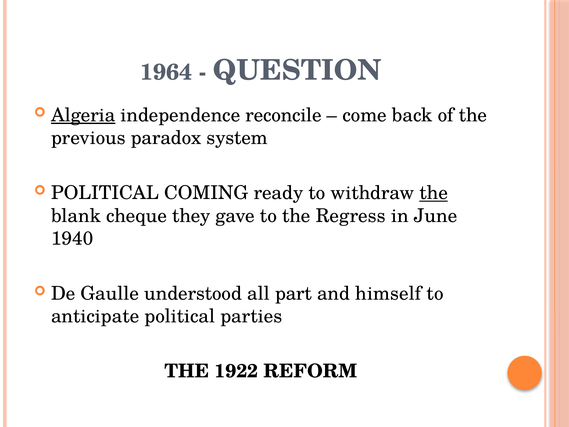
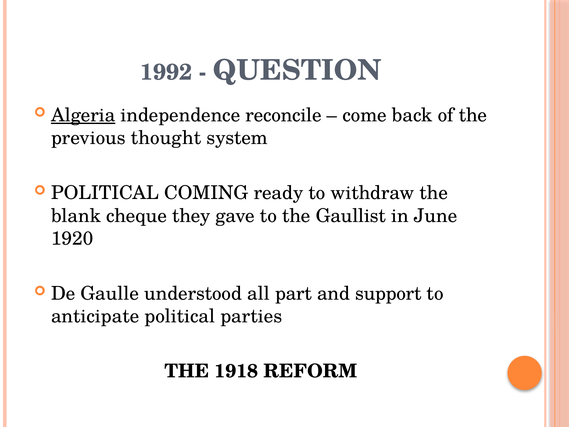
1964: 1964 -> 1992 (166, 72)
paradox: paradox -> thought (166, 138)
the underline: present -> none (434, 193)
Regress: Regress -> Gaullist (351, 216)
1940: 1940 -> 1920 (72, 238)
himself: himself -> support (388, 293)
1922: 1922 -> 1918 (236, 371)
